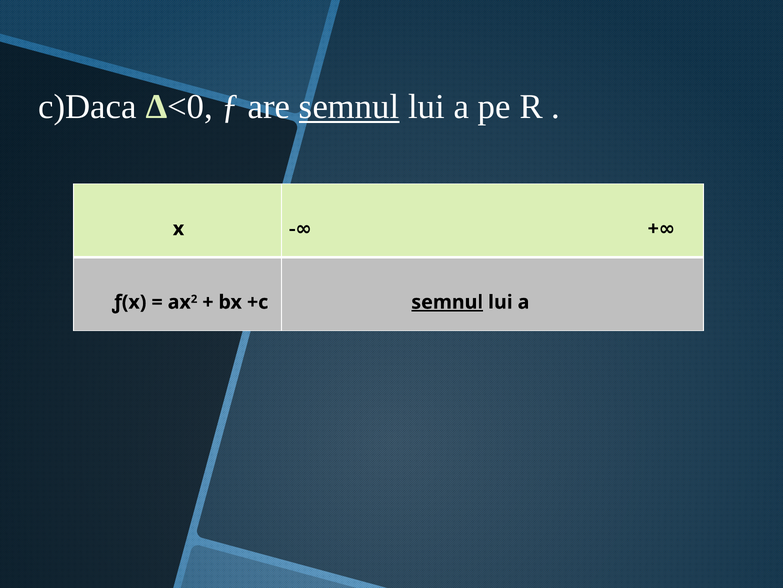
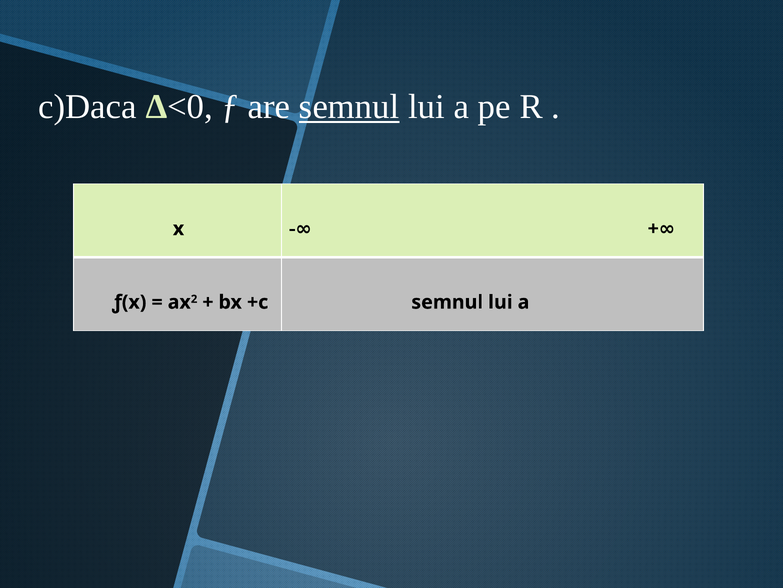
semnul underline: present -> none (447, 302)
